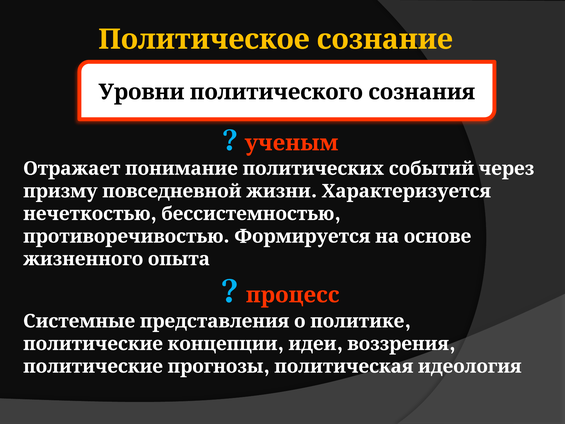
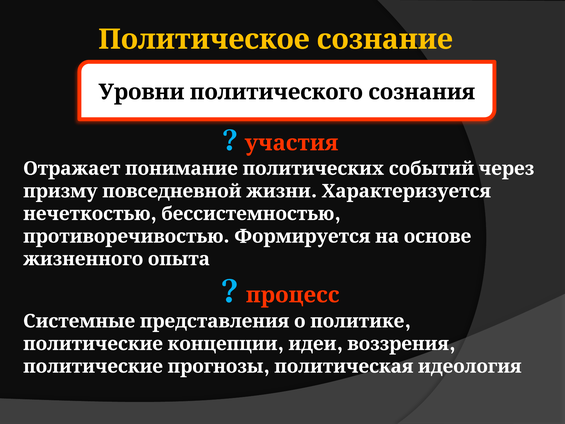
ученым: ученым -> участия (292, 143)
